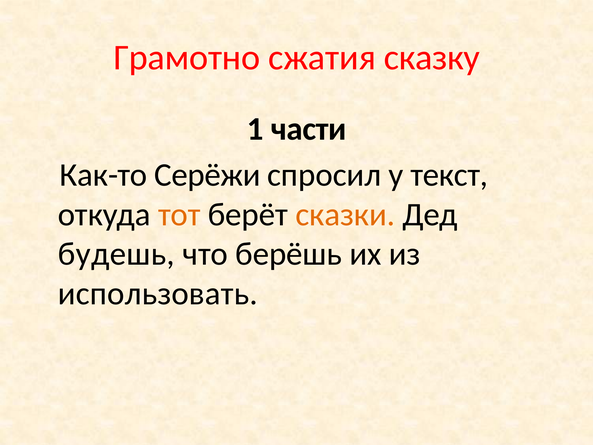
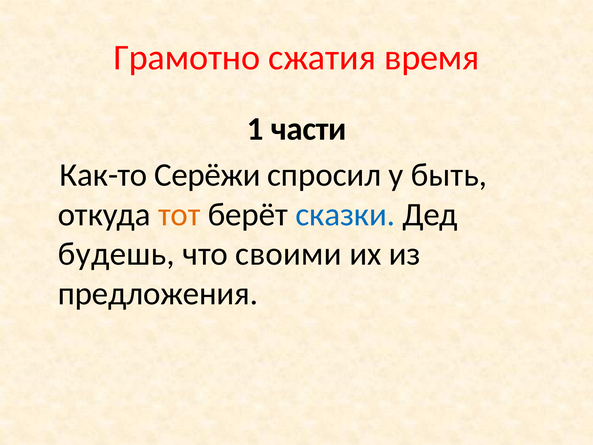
сказку: сказку -> время (432, 57)
текст: текст -> быть (449, 175)
сказки colour: orange -> blue (345, 214)
берёшь: берёшь -> своими (288, 254)
использовать: использовать -> предложения (158, 293)
